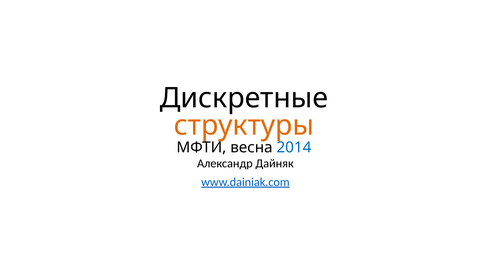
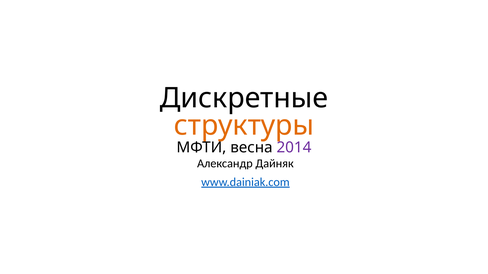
2014 colour: blue -> purple (294, 148)
